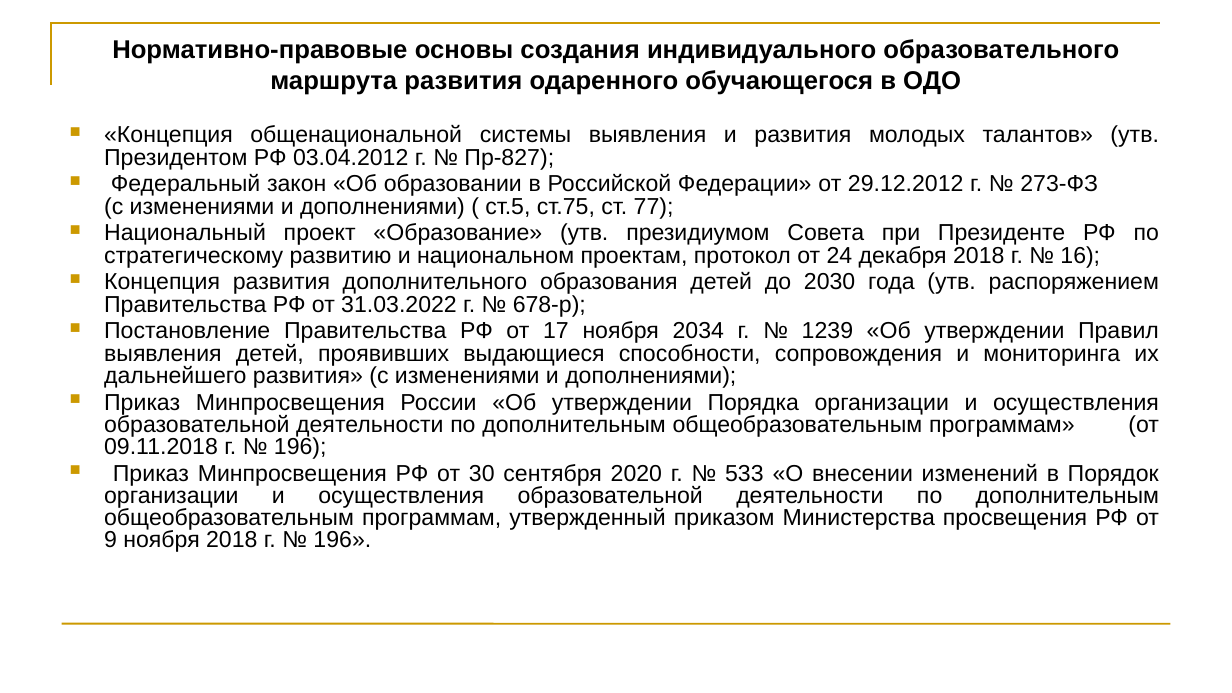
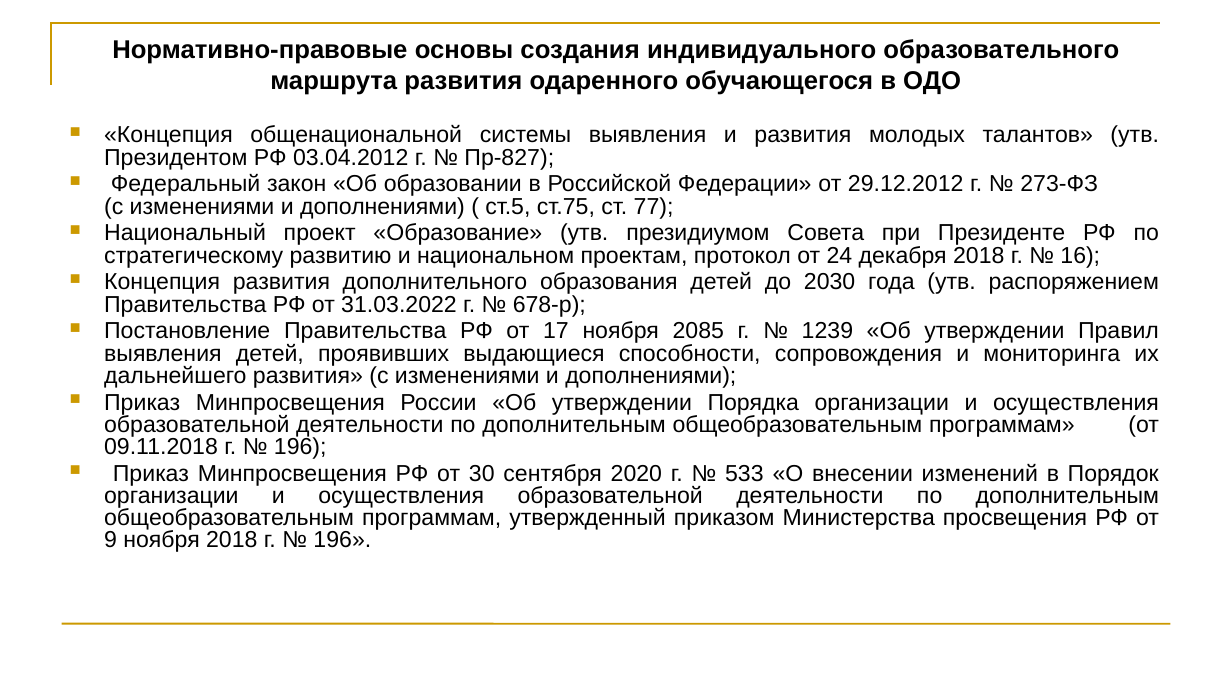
2034: 2034 -> 2085 (698, 331)
